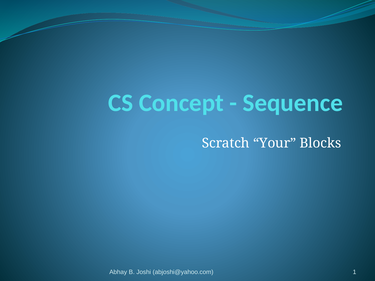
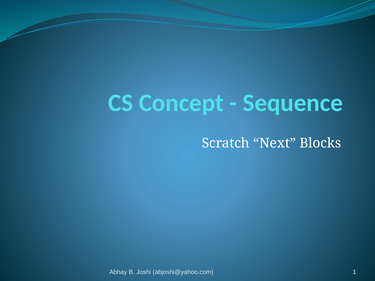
Your: Your -> Next (275, 143)
